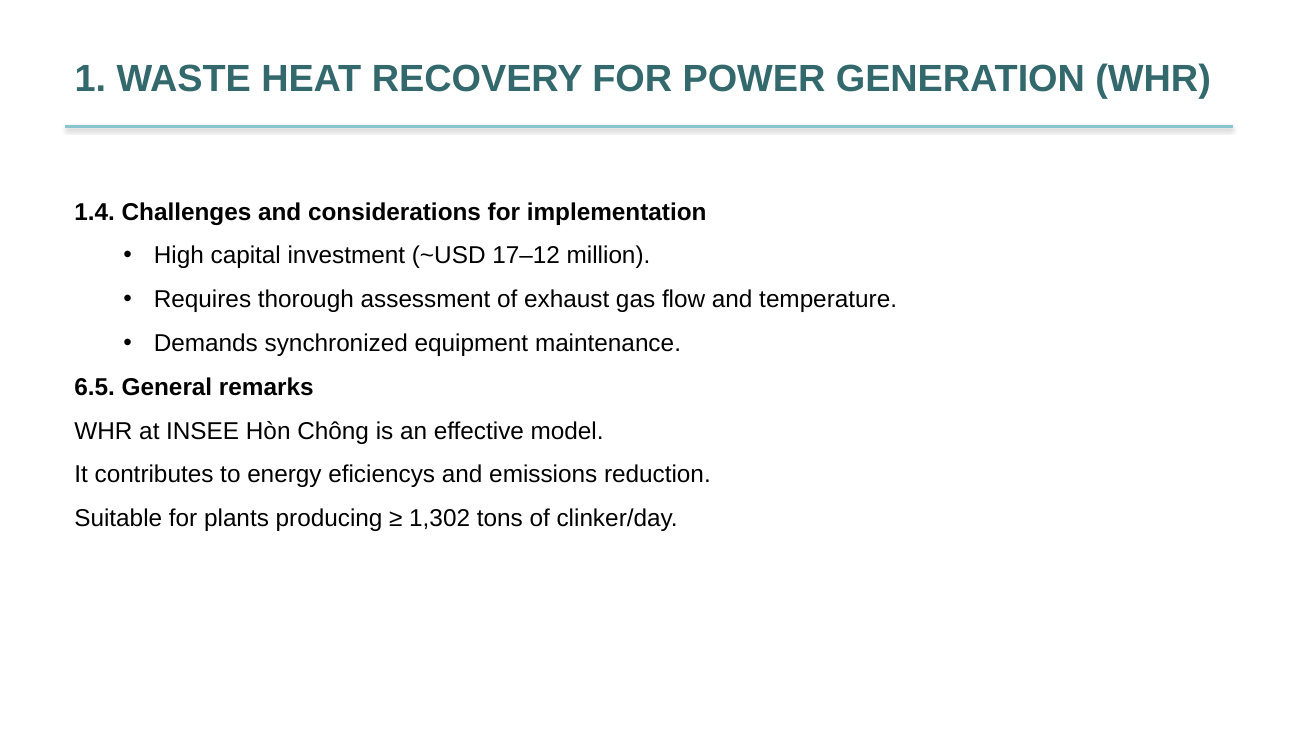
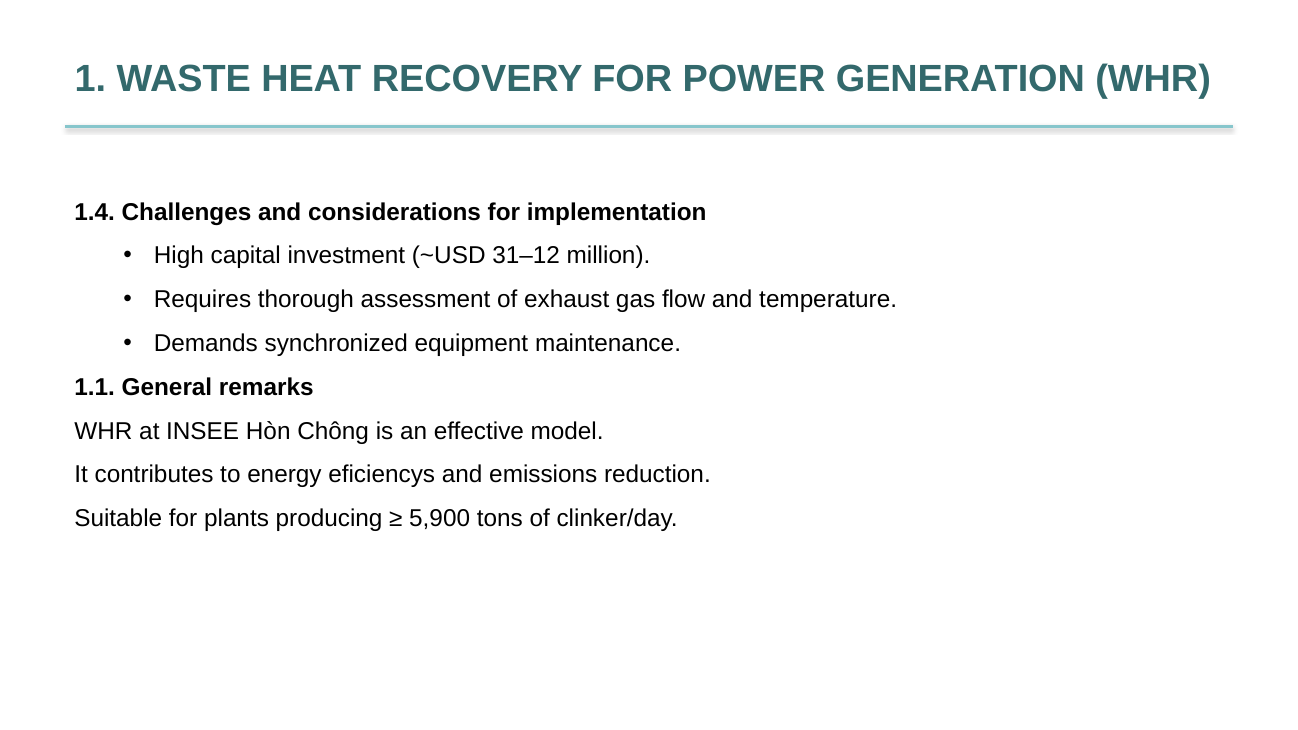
17–12: 17–12 -> 31–12 (526, 256)
6.5: 6.5 -> 1.1 (95, 387)
1,302: 1,302 -> 5,900 (440, 519)
